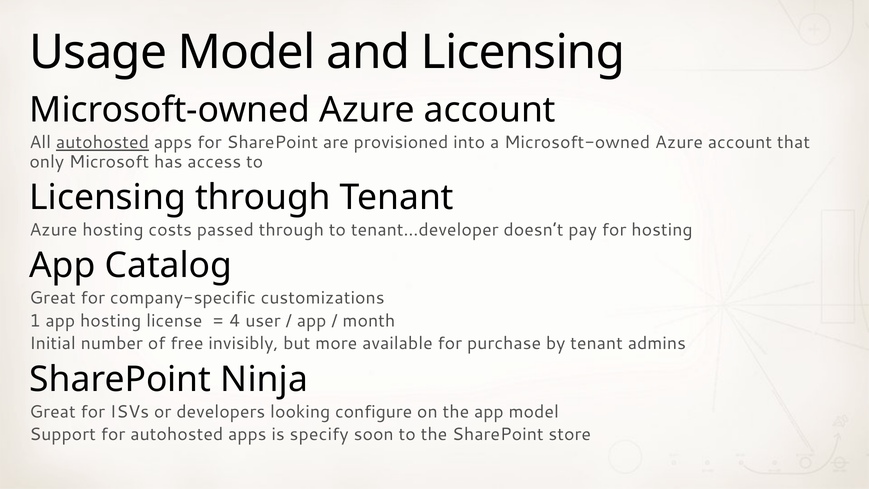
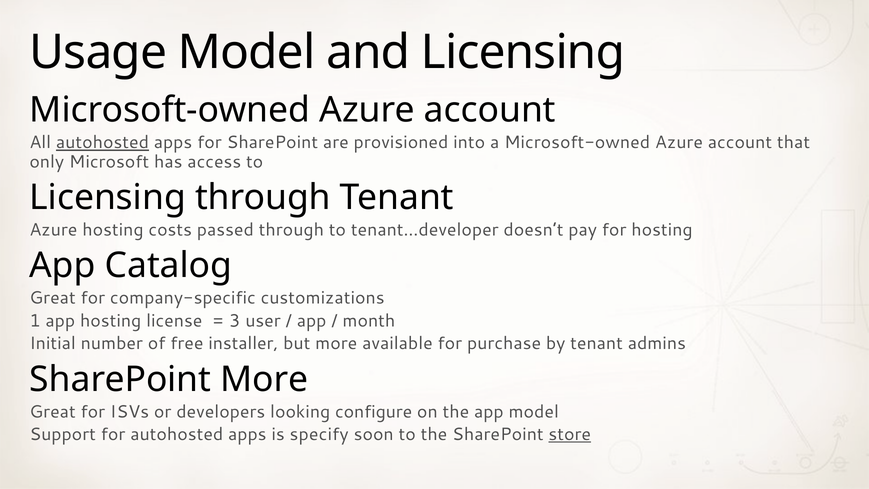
4: 4 -> 3 (235, 321)
invisibly: invisibly -> installer (243, 343)
SharePoint Ninja: Ninja -> More (264, 379)
store underline: none -> present (570, 434)
